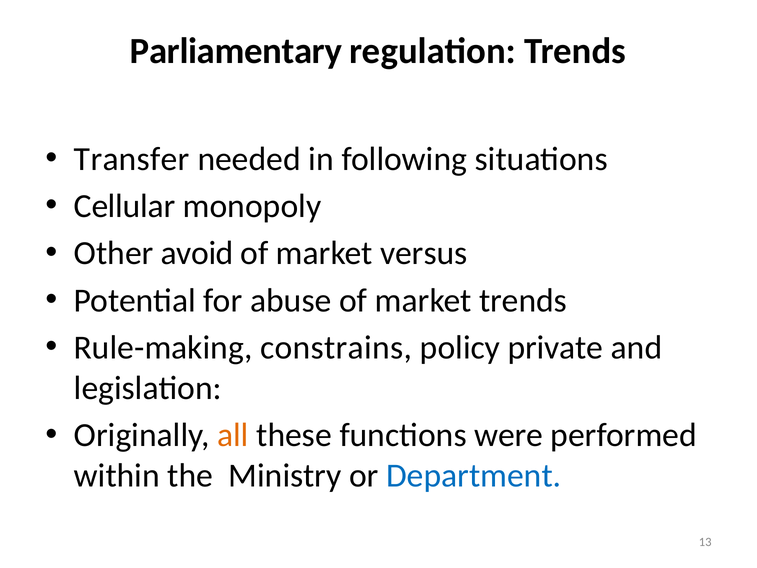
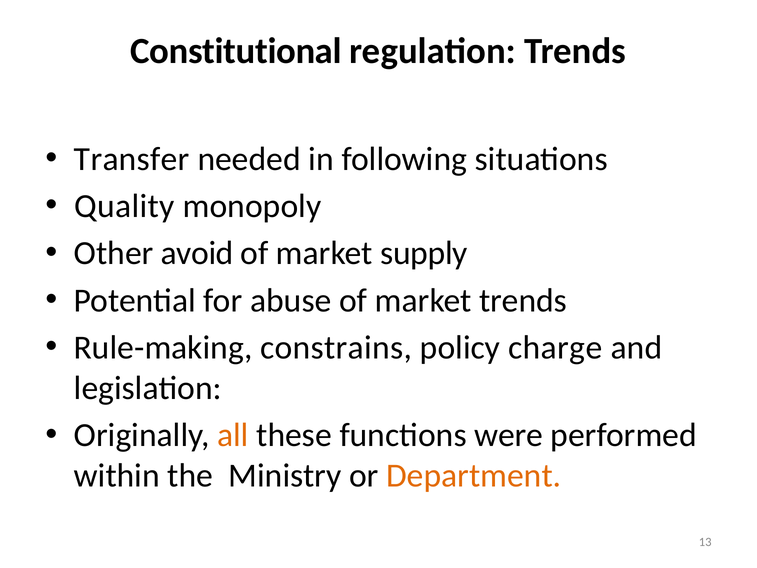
Parliamentary: Parliamentary -> Constitutional (236, 51)
Cellular: Cellular -> Quality (124, 206)
versus: versus -> supply (424, 253)
private: private -> charge (555, 347)
Department colour: blue -> orange (474, 475)
